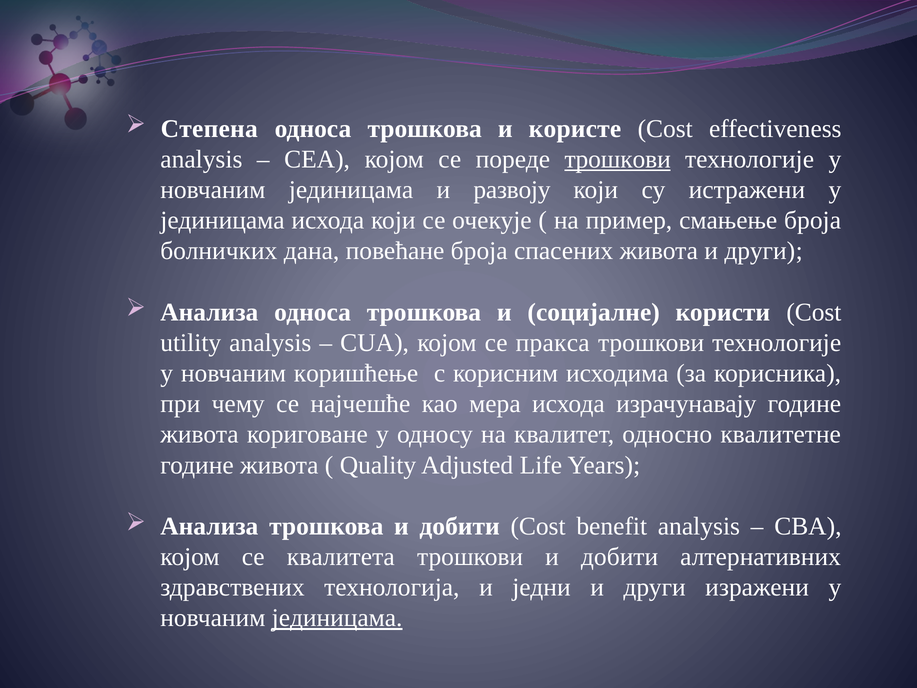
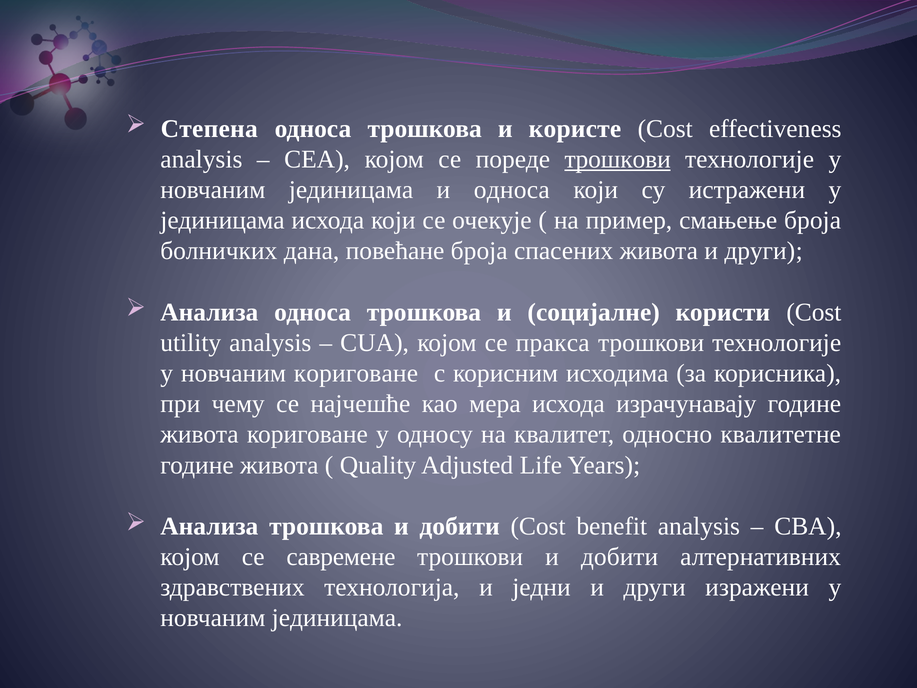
и развоју: развоју -> односа (512, 190)
новчаним коришћење: коришћење -> кориговане (356, 373)
квалитета: квалитета -> савремене (341, 557)
јединицама underline: present -> none (337, 618)
